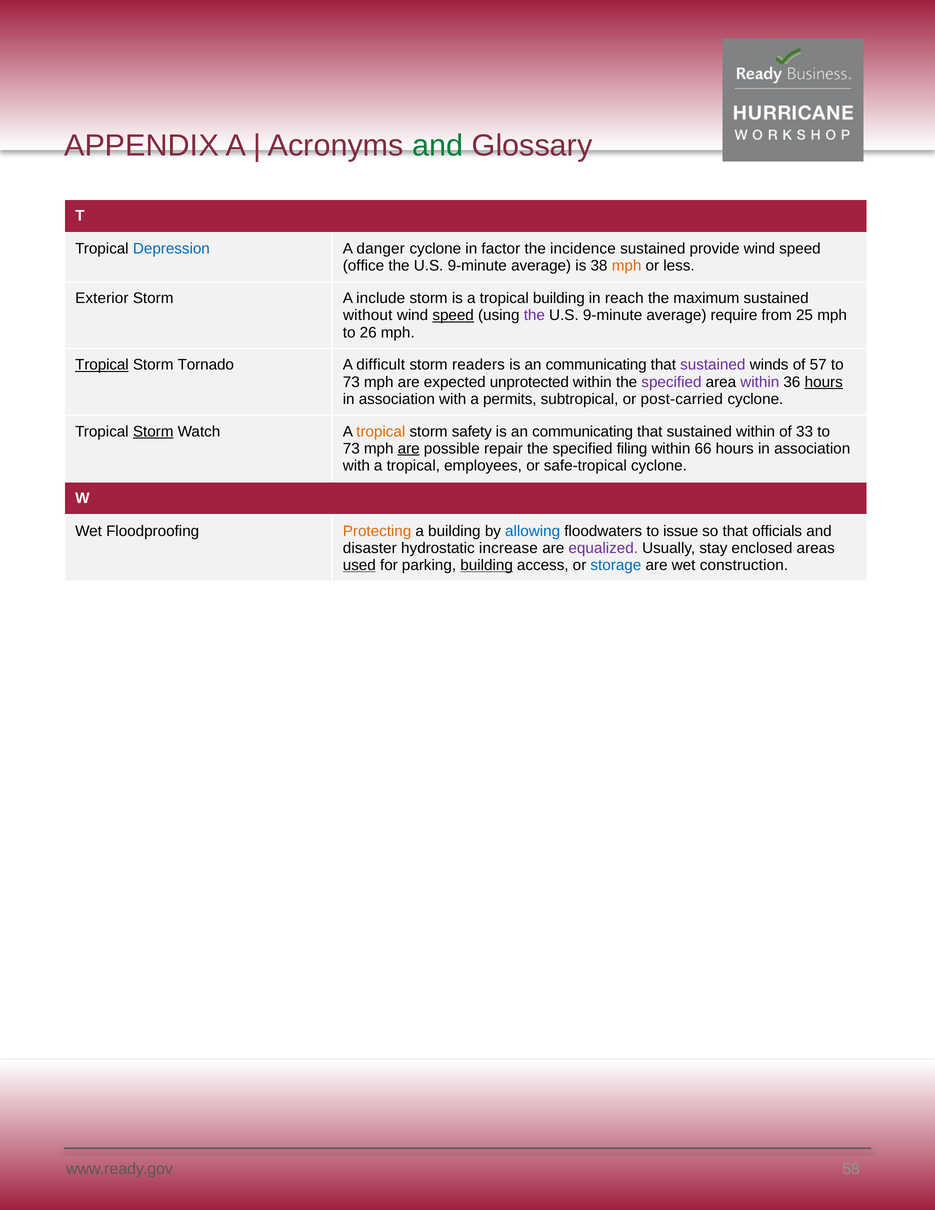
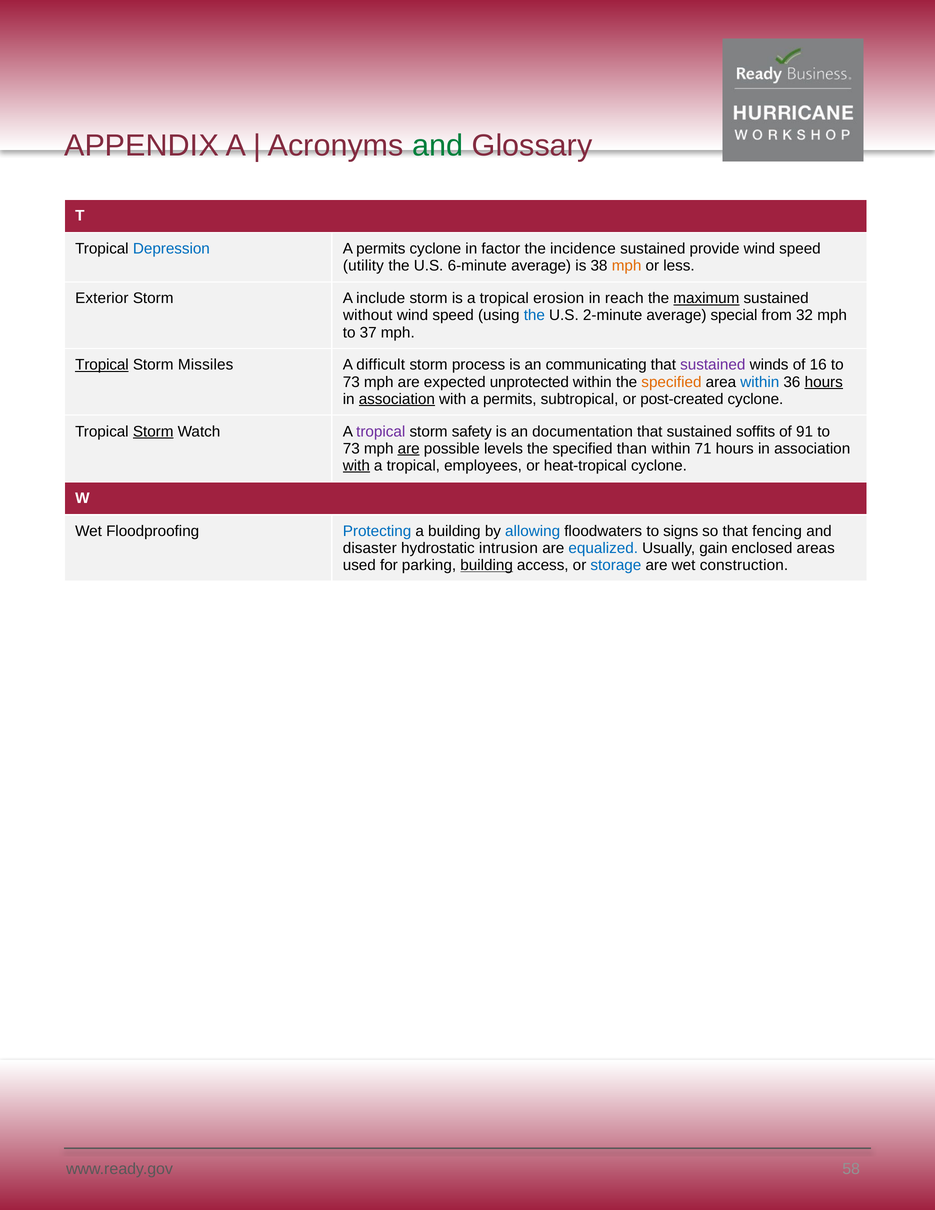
danger: danger -> permits (381, 249)
office: office -> utility (363, 266)
9-minute: 9-minute -> 6-minute (477, 266)
tropical building: building -> erosion (559, 298)
maximum underline: none -> present (706, 298)
speed underline: present -> none (453, 315)
the colour: purple -> blue (534, 315)
9-minute: 9-minute -> 2-minute (613, 315)
require: require -> special (734, 315)
25: 25 -> 32 (805, 315)
26: 26 -> 37 (368, 332)
Tornado: Tornado -> Missiles (206, 365)
readers: readers -> process (479, 365)
57: 57 -> 16 (818, 365)
specified colour: purple -> orange (671, 382)
within colour: purple -> blue (760, 382)
association underline: none -> present (397, 399)
post-carried: post-carried -> post-created (682, 399)
tropical colour: orange -> purple (381, 431)
communicating: communicating -> documentation (583, 431)
sustained within: within -> soffits (756, 431)
33: 33 -> 91 (805, 431)
repair: repair -> levels (503, 449)
filing: filing -> than (632, 449)
66: 66 -> 71 (703, 449)
with underline: none -> present (356, 466)
safe-tropical: safe-tropical -> heat-tropical (585, 466)
Protecting colour: orange -> blue (377, 531)
issue: issue -> signs (681, 531)
officials: officials -> fencing (777, 531)
increase: increase -> intrusion (508, 548)
equalized colour: purple -> blue (603, 548)
stay: stay -> gain (713, 548)
used underline: present -> none (359, 565)
